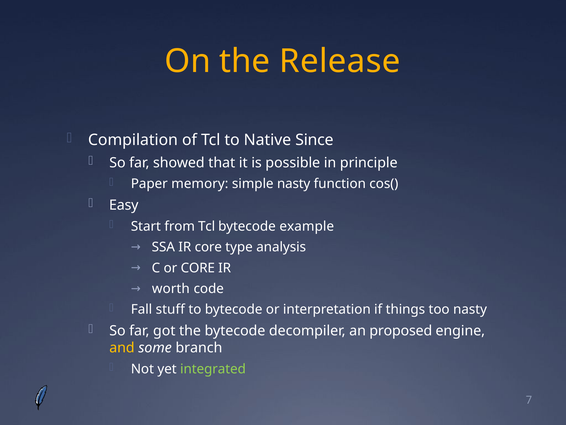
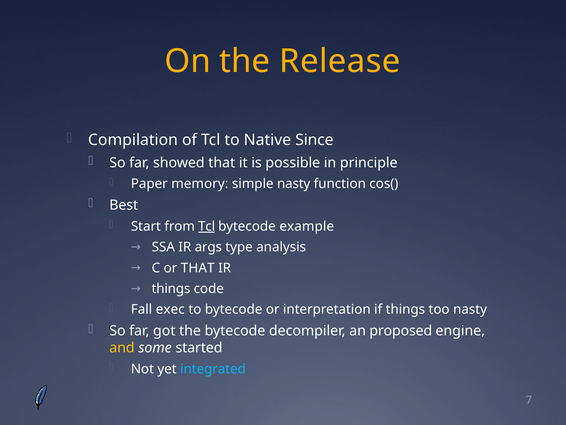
Easy: Easy -> Best (124, 205)
Tcl underline: none -> present (207, 226)
IR core: core -> args (208, 247)
or CORE: CORE -> THAT (198, 268)
worth: worth -> things (171, 288)
stuff: stuff -> exec (170, 309)
branch: branch -> started (199, 347)
integrated colour: light green -> light blue (213, 369)
